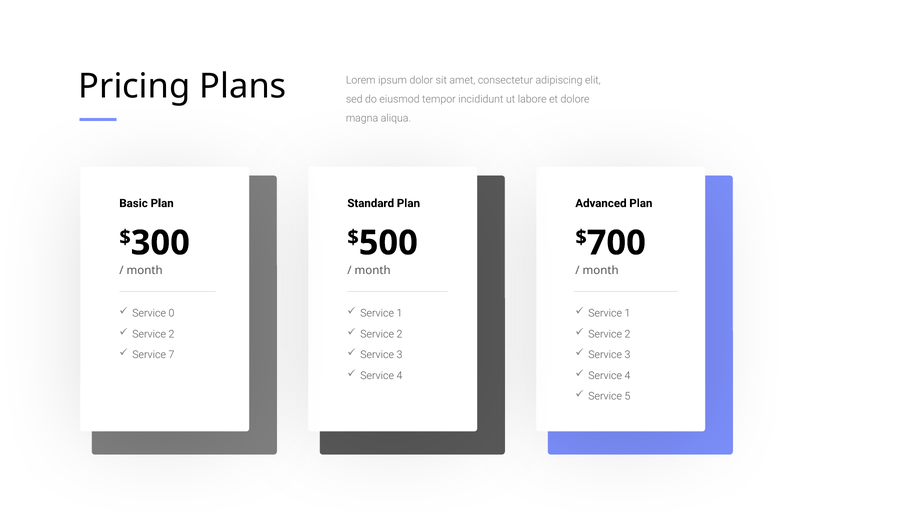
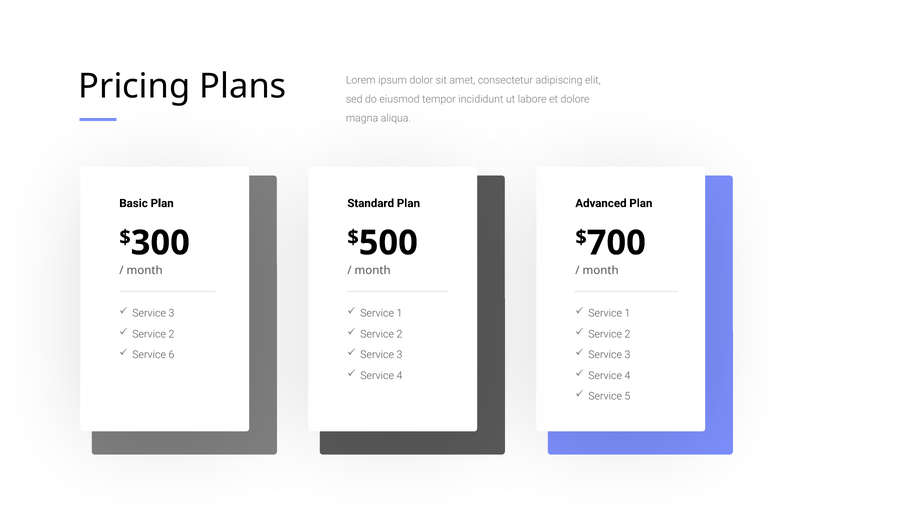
0: 0 -> 3 (172, 313)
7: 7 -> 6 (172, 355)
